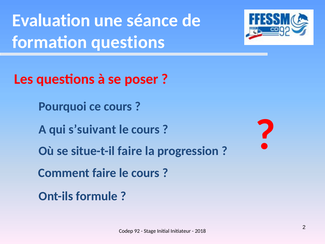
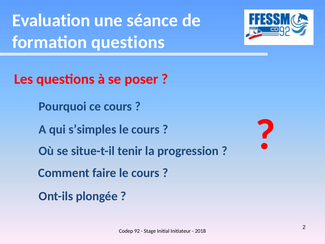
s’suivant: s’suivant -> s’simples (93, 129)
situe-t-il faire: faire -> tenir (130, 151)
formule: formule -> plongée (97, 196)
